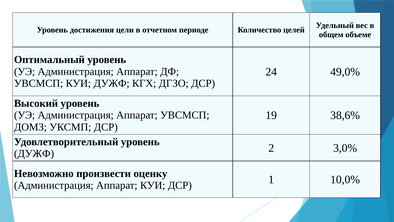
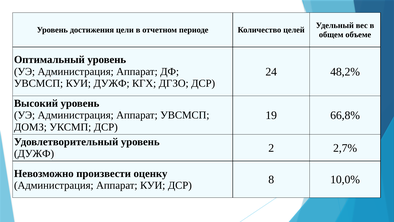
49,0%: 49,0% -> 48,2% (345, 72)
38,6%: 38,6% -> 66,8% (345, 115)
3,0%: 3,0% -> 2,7% (345, 148)
1: 1 -> 8 (271, 179)
